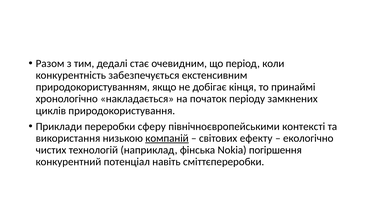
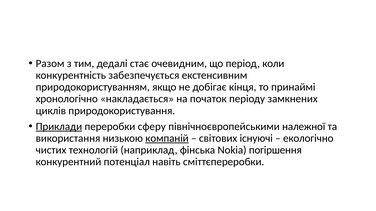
Приклади underline: none -> present (59, 127)
контексті: контексті -> належної (304, 127)
ефекту: ефекту -> існуючі (256, 139)
